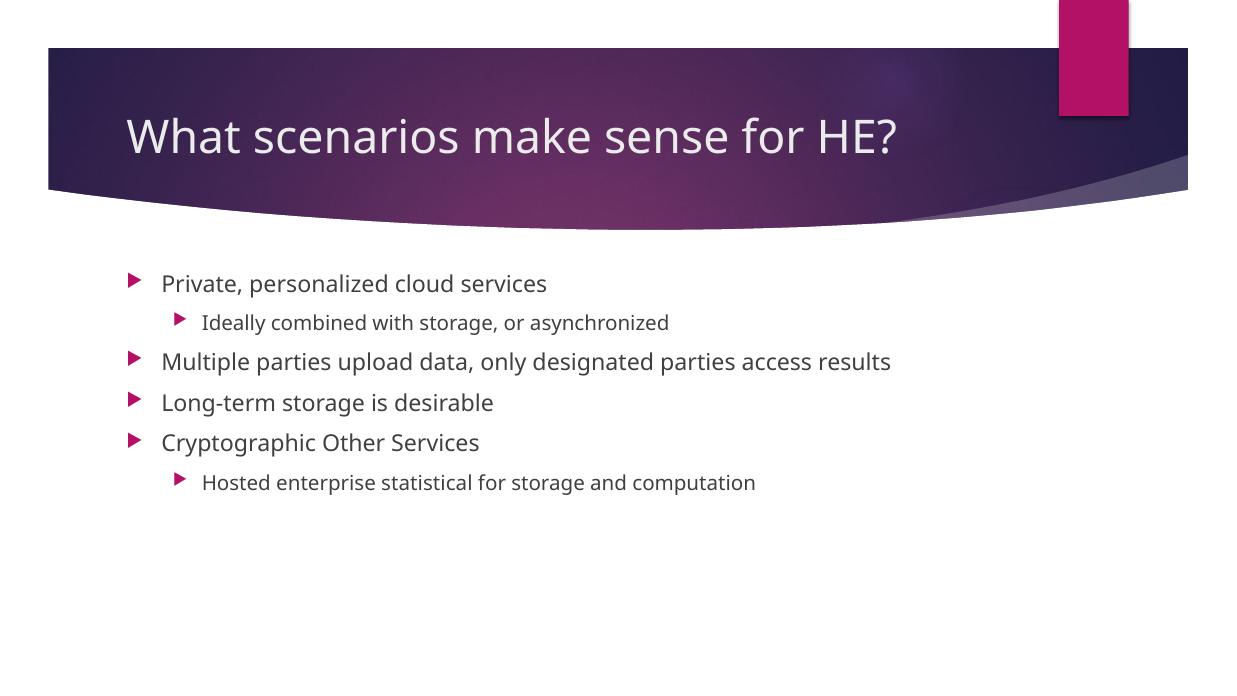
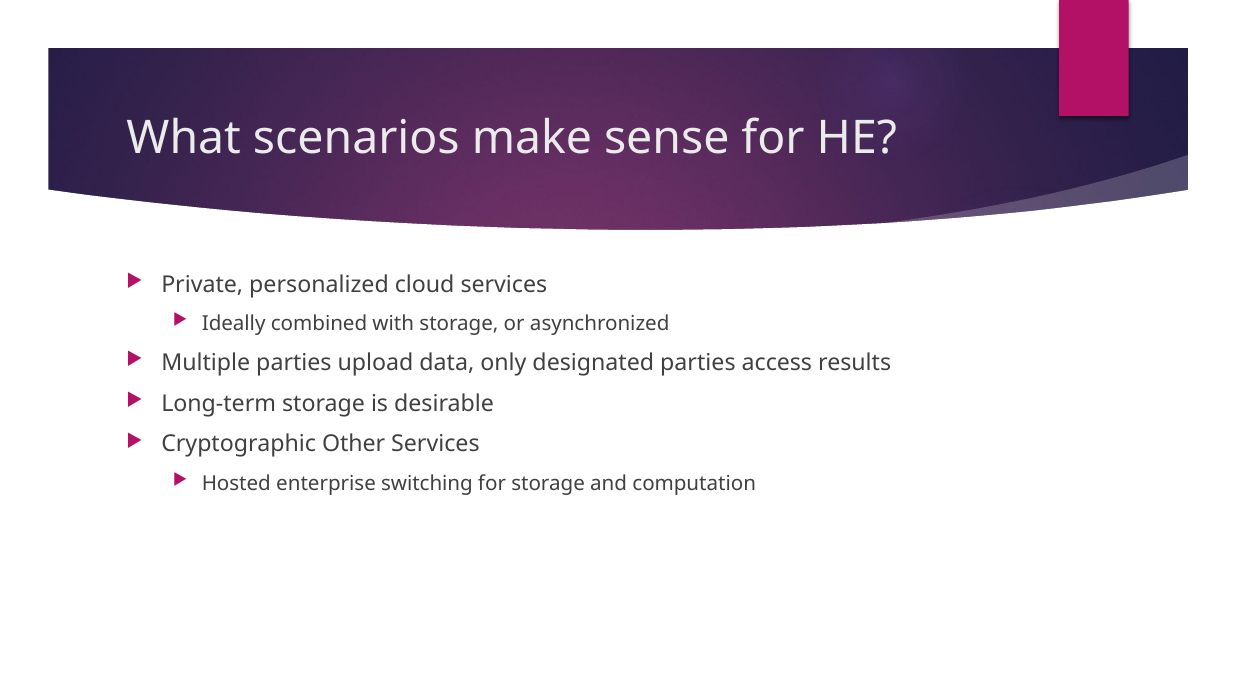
statistical: statistical -> switching (427, 483)
